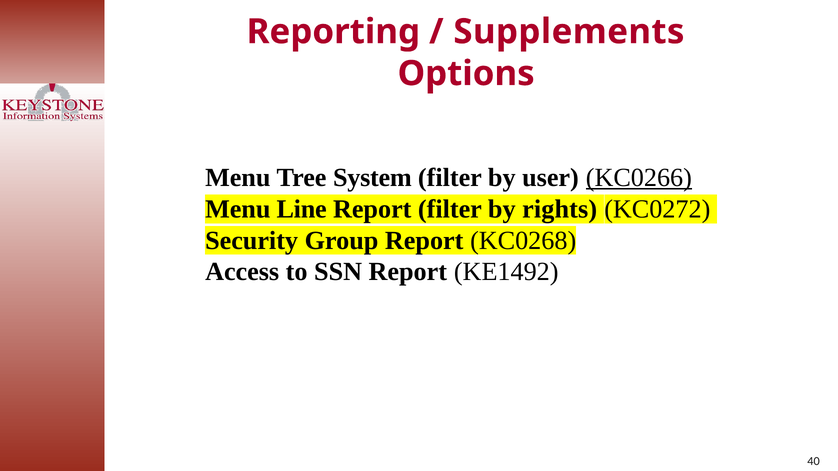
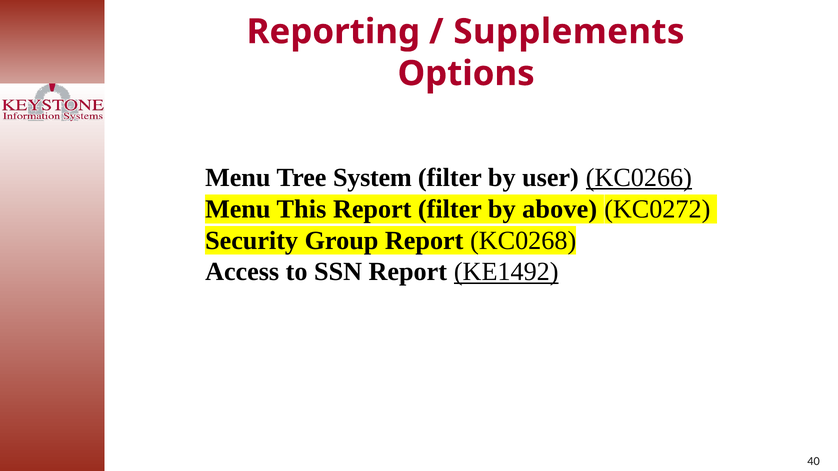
Line: Line -> This (301, 209)
rights: rights -> above (560, 209)
KE1492 underline: none -> present (506, 272)
